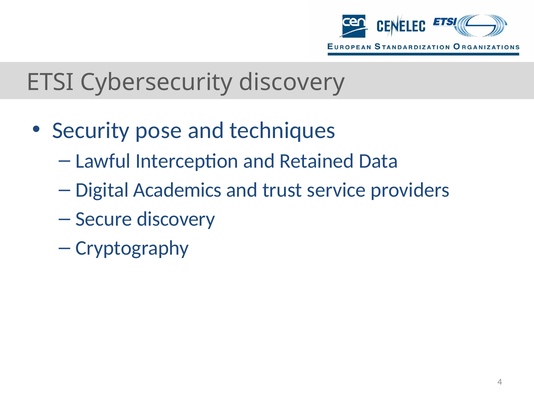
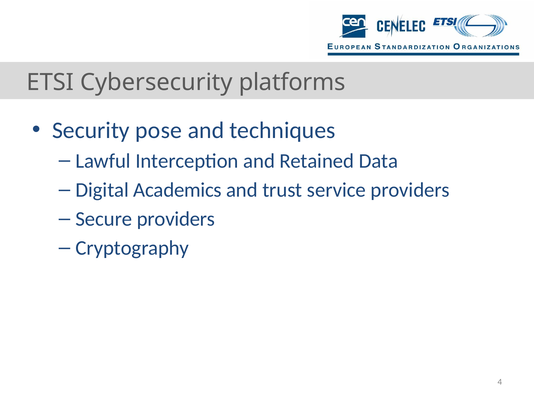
Cybersecurity discovery: discovery -> platforms (292, 82)
Secure discovery: discovery -> providers (176, 219)
